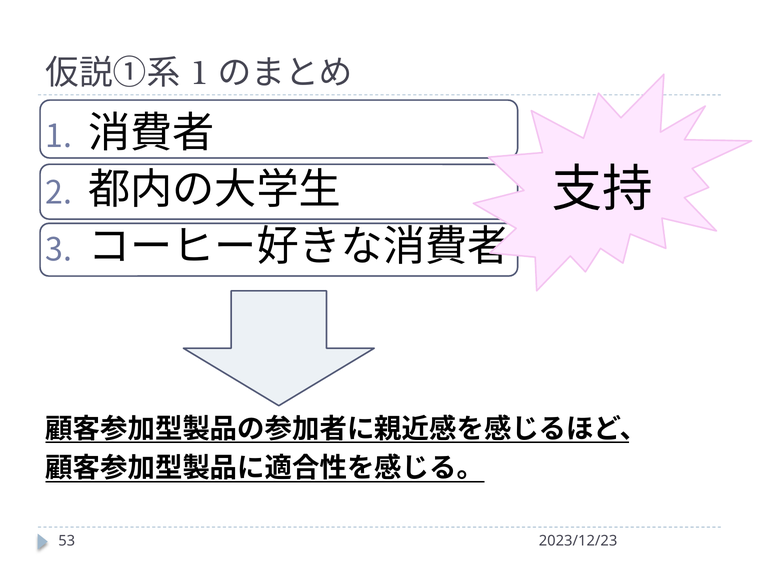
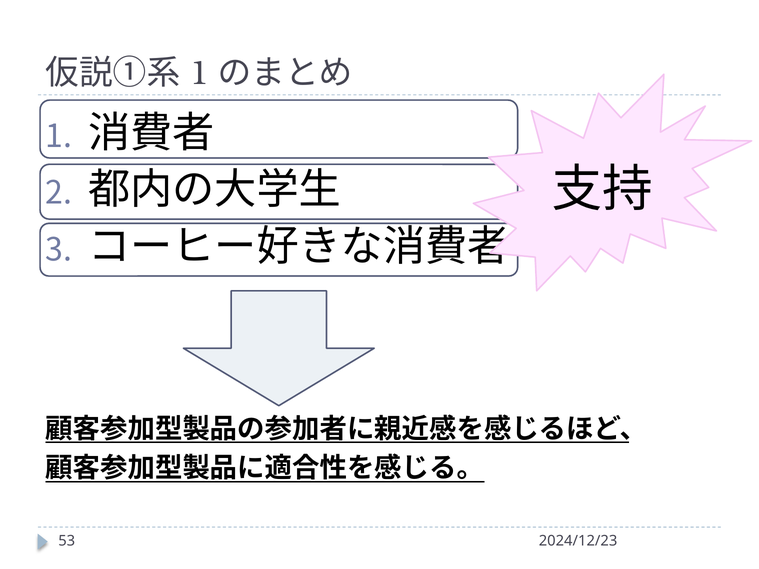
2023/12/23: 2023/12/23 -> 2024/12/23 (578, 541)
